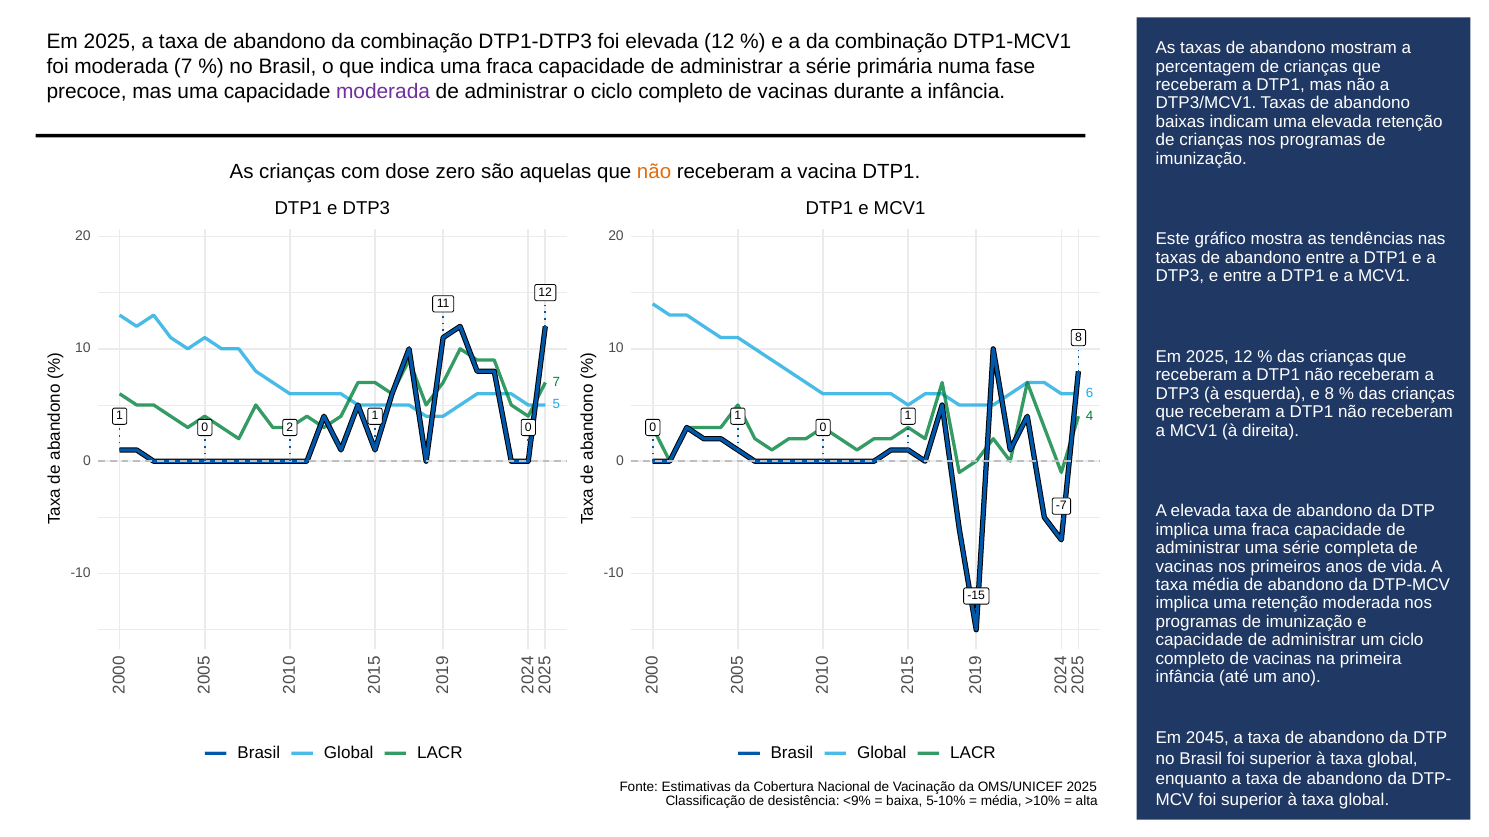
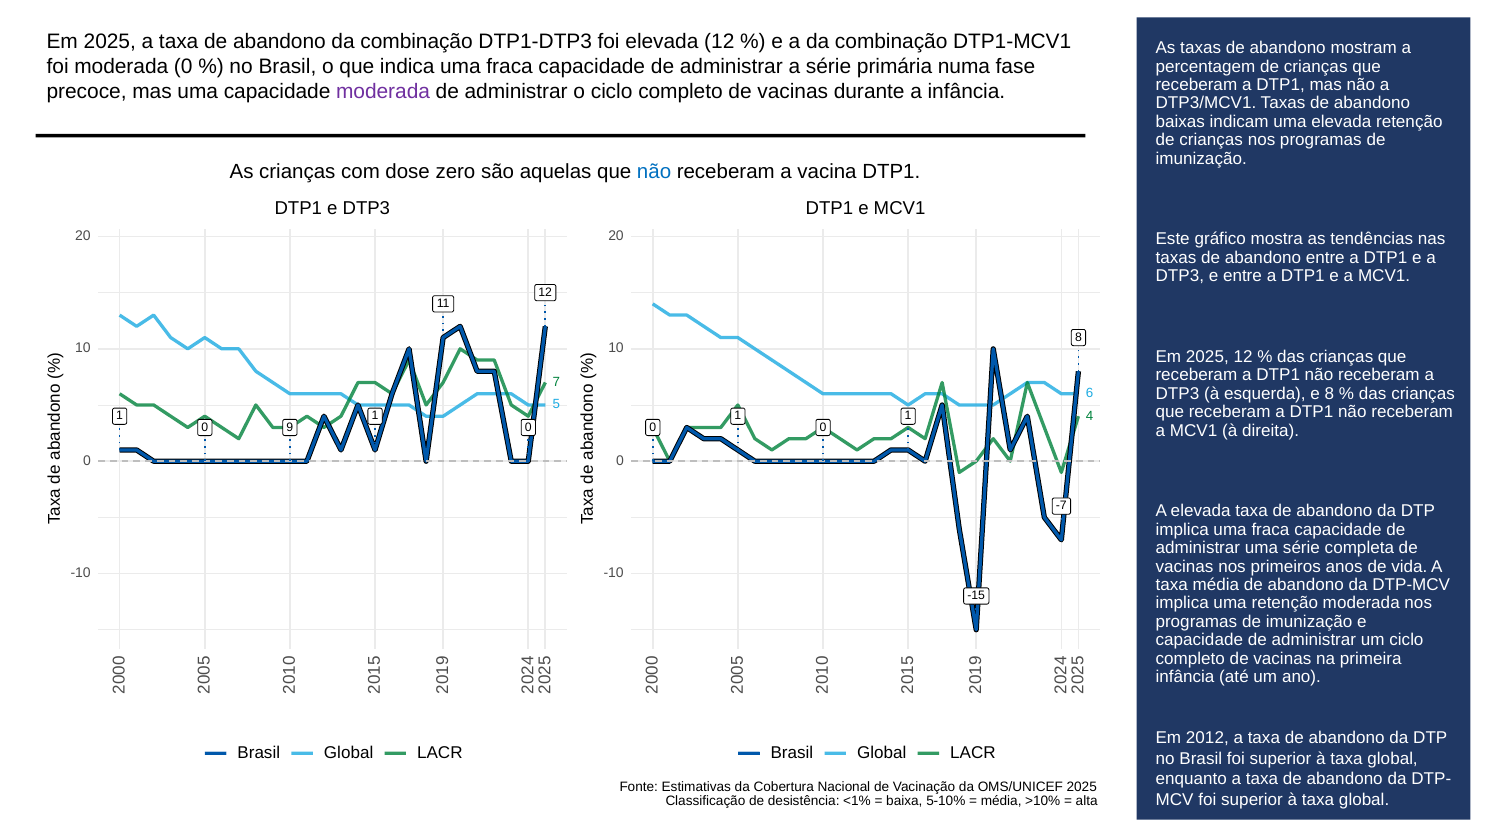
moderada 7: 7 -> 0 (183, 67)
não colour: orange -> blue (654, 172)
2: 2 -> 9 (290, 427)
2045: 2045 -> 2012 (1207, 739)
<9%: <9% -> <1% (857, 802)
